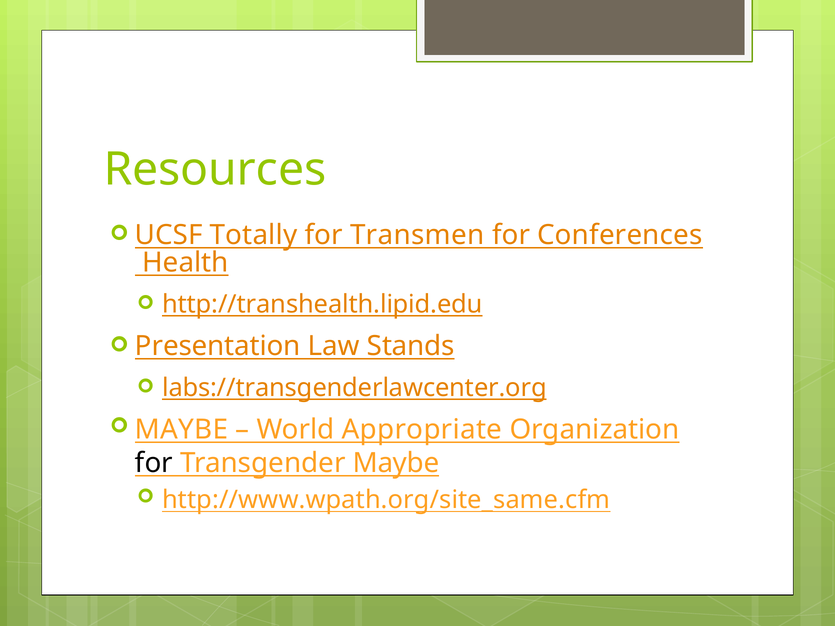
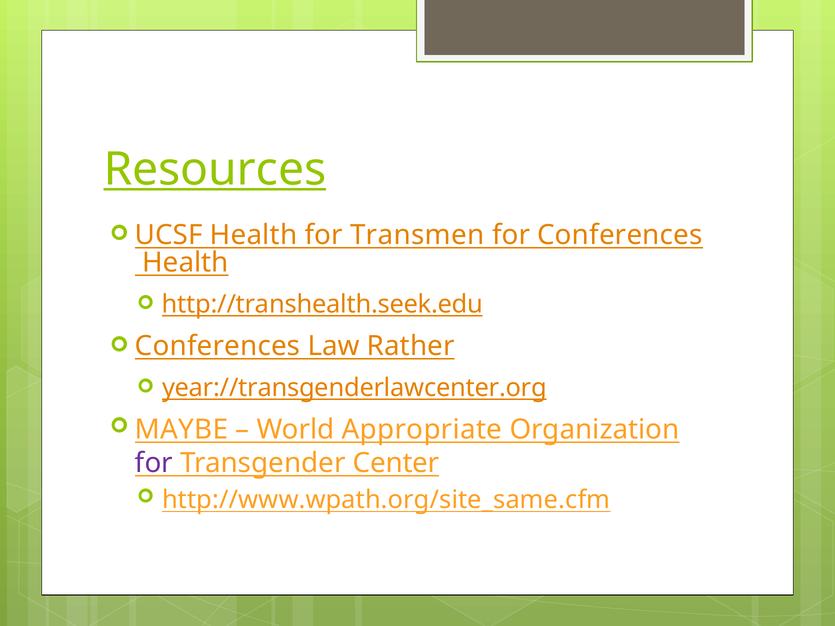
Resources underline: none -> present (215, 169)
UCSF Totally: Totally -> Health (254, 235)
http://transhealth.lipid.edu: http://transhealth.lipid.edu -> http://transhealth.seek.edu (322, 304)
Presentation: Presentation -> Conferences (218, 346)
Stands: Stands -> Rather (411, 346)
labs://transgenderlawcenter.org: labs://transgenderlawcenter.org -> year://transgenderlawcenter.org (354, 388)
for colour: black -> purple (154, 463)
Transgender Maybe: Maybe -> Center (396, 463)
